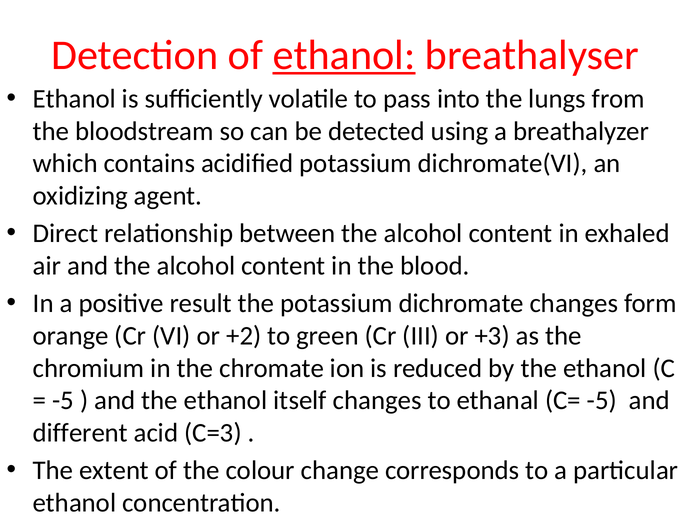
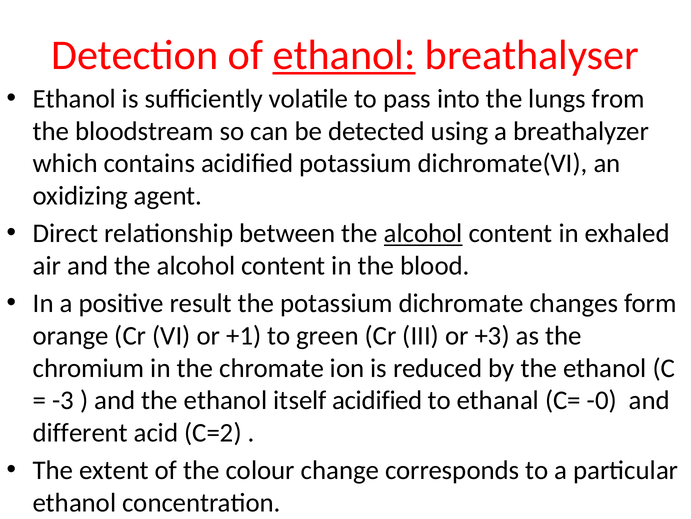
alcohol underline: none -> present (423, 233)
+2: +2 -> +1 (244, 335)
-5: -5 -> -3 (63, 400)
itself changes: changes -> acidified (377, 400)
C= -5: -5 -> -0 (602, 400)
C=3: C=3 -> C=2 (213, 432)
